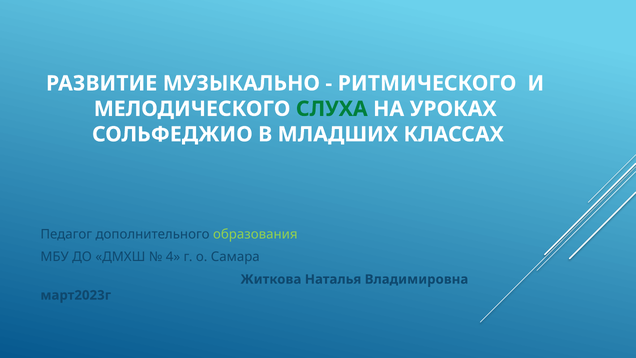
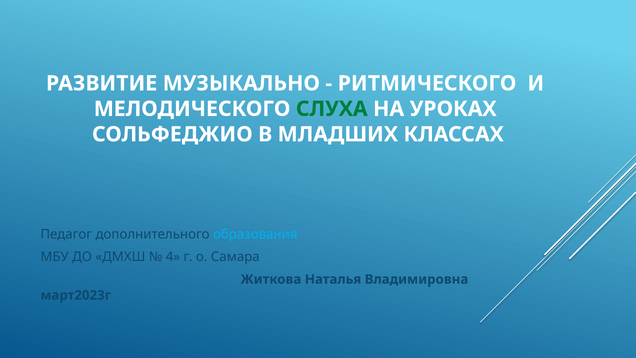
образования colour: light green -> light blue (255, 234)
